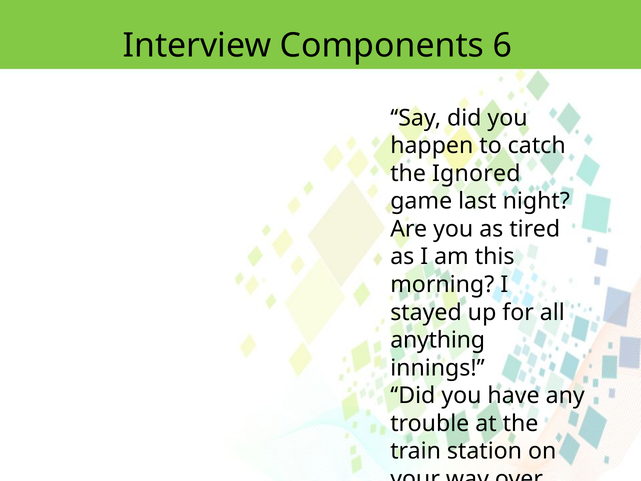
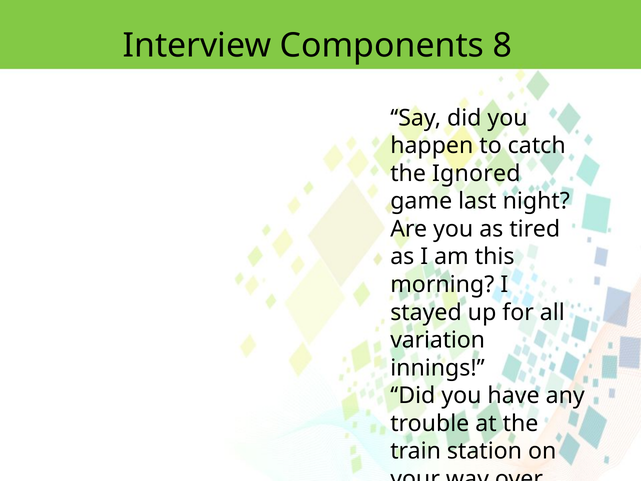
6: 6 -> 8 (503, 46)
anything: anything -> variation (438, 340)
